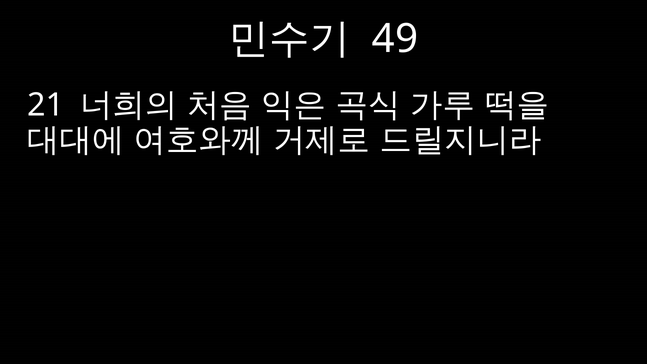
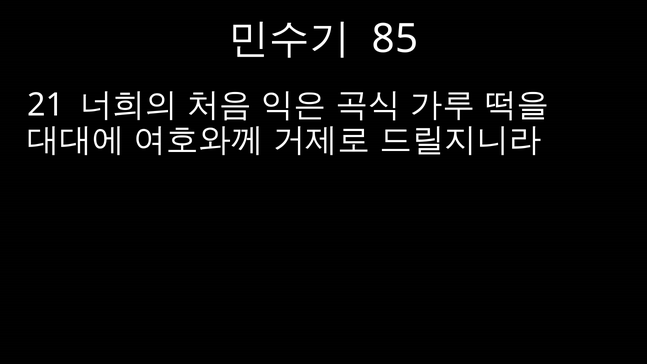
49: 49 -> 85 (395, 39)
